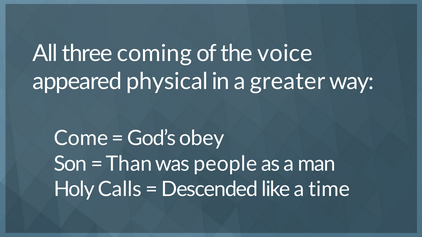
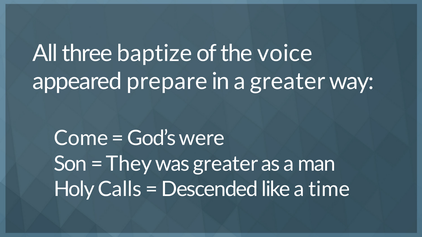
coming: coming -> baptize (154, 53)
physical: physical -> prepare (167, 81)
obey: obey -> were (202, 138)
Than: Than -> They (129, 164)
was people: people -> greater (226, 164)
